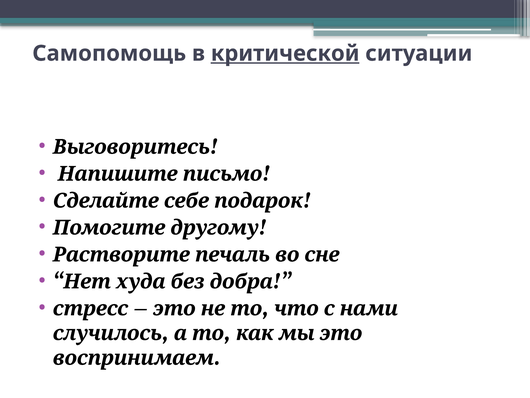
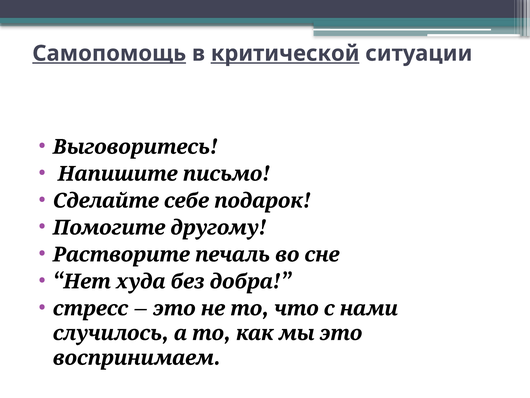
Самопомощь underline: none -> present (109, 53)
